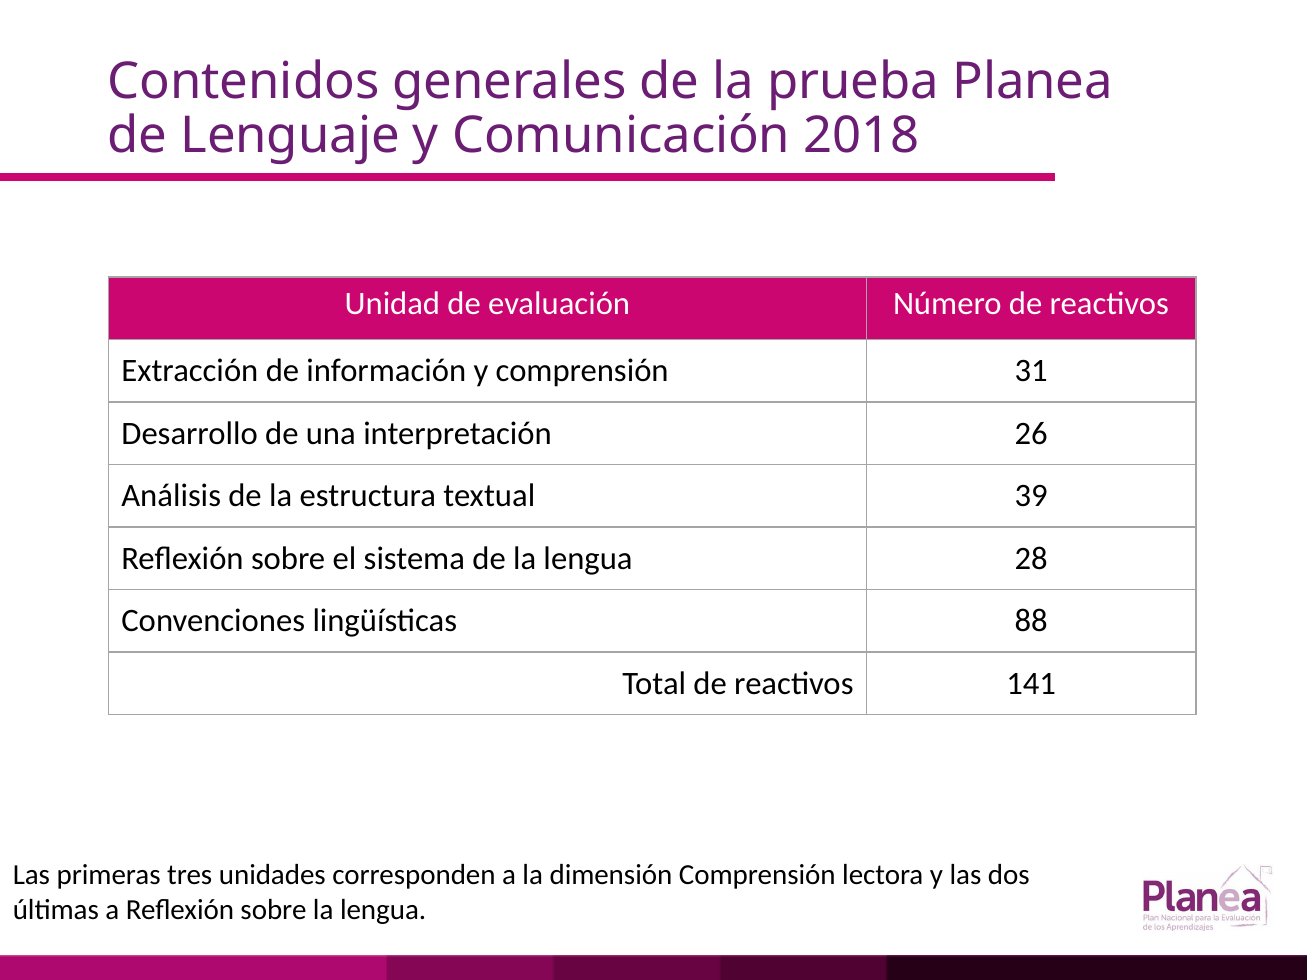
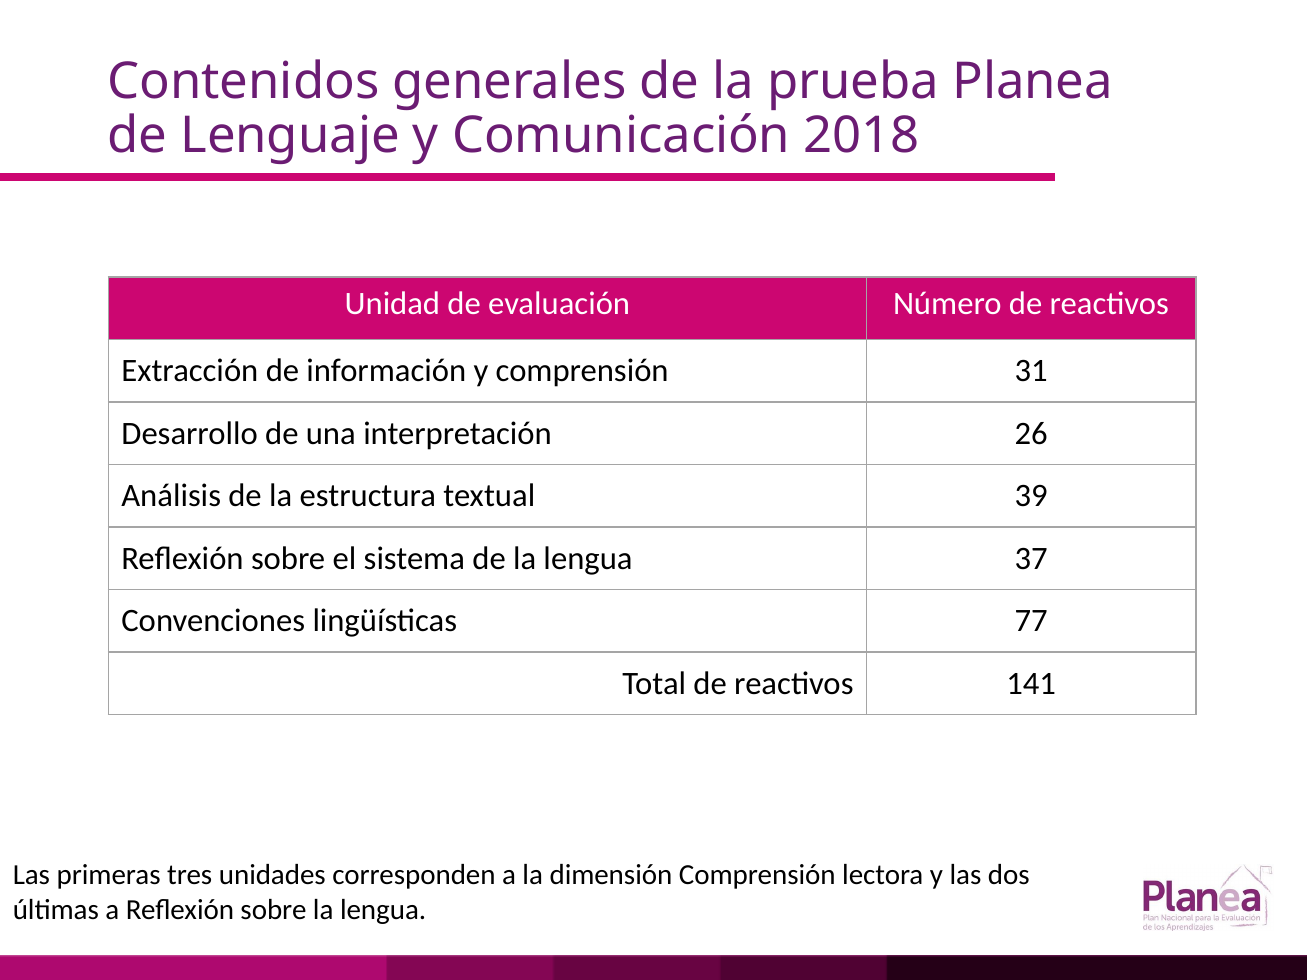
28: 28 -> 37 (1031, 559)
88: 88 -> 77 (1031, 621)
